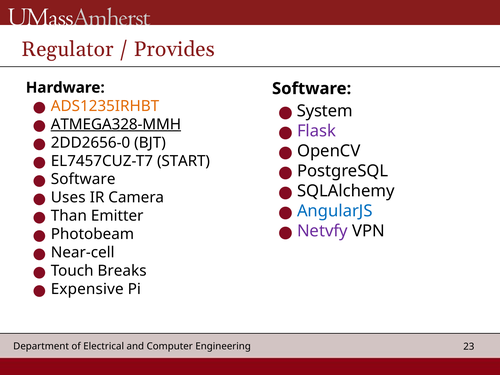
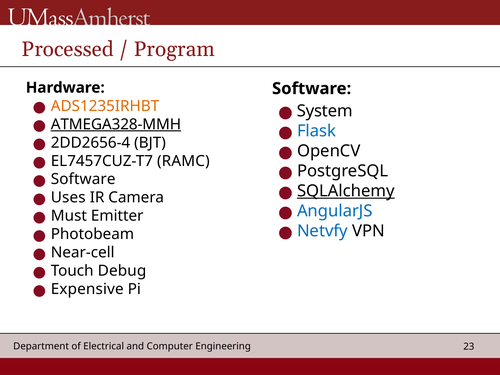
Regulator: Regulator -> Processed (68, 49)
Provides: Provides -> Program (174, 49)
Flask colour: purple -> blue (317, 131)
2DD2656-0: 2DD2656-0 -> 2DD2656-4 (90, 143)
START: START -> RAMC (183, 161)
SQLAlchemy underline: none -> present (346, 191)
Than: Than -> Must (69, 216)
Netvfy colour: purple -> blue (322, 231)
Breaks: Breaks -> Debug (122, 271)
